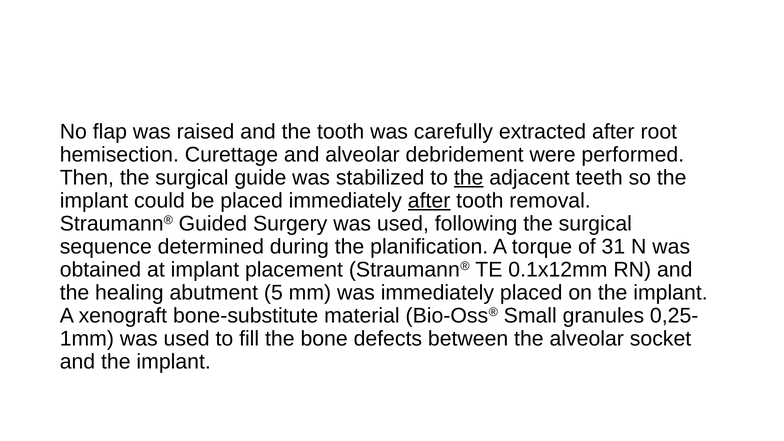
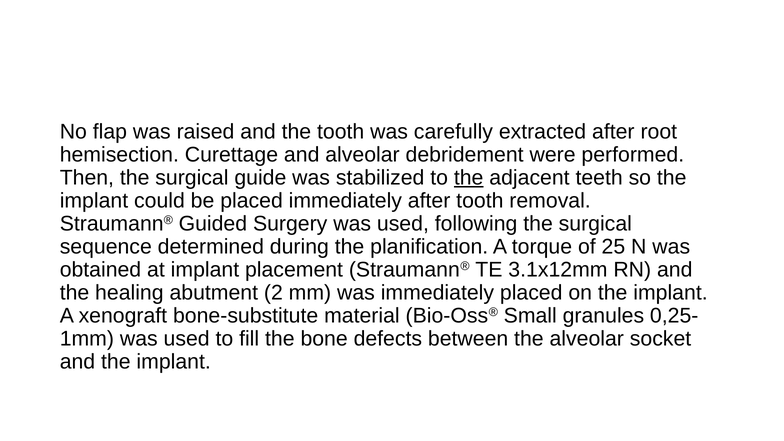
after underline: present -> none (429, 201)
31: 31 -> 25 (613, 247)
0.1x12mm: 0.1x12mm -> 3.1x12mm (558, 270)
5: 5 -> 2 (273, 293)
